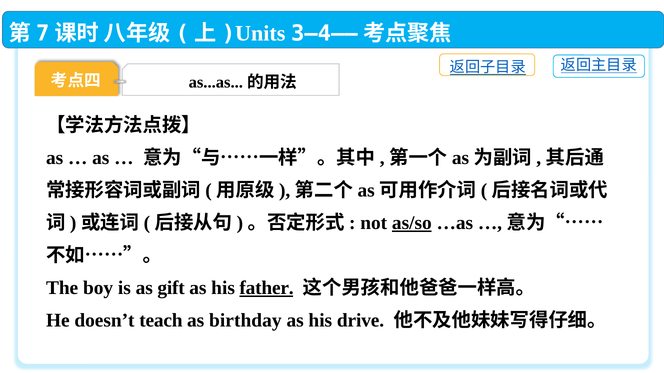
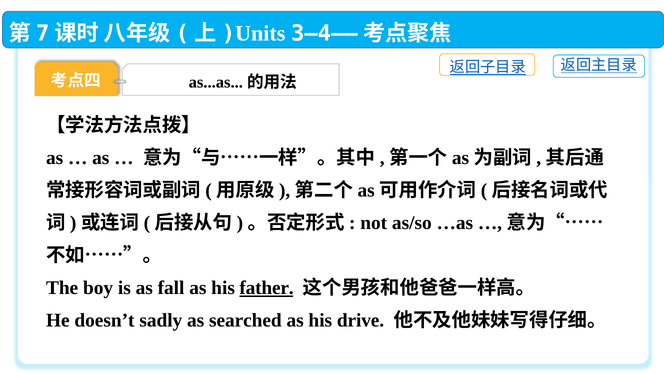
as/so underline: present -> none (412, 223)
gift: gift -> fall (171, 288)
teach: teach -> sadly (161, 321)
birthday: birthday -> searched (245, 321)
